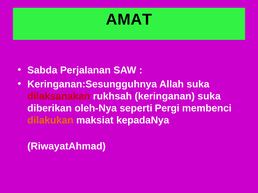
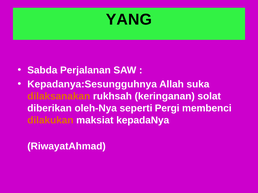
AMAT: AMAT -> YANG (129, 20)
Keringanan:Sesungguhnya: Keringanan:Sesungguhnya -> Kepadanya:Sesungguhnya (92, 84)
dilaksanakan colour: red -> orange (59, 96)
keringanan suka: suka -> solat (209, 96)
